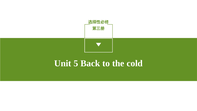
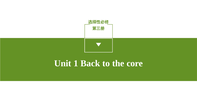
5: 5 -> 1 (76, 63)
cold: cold -> core (135, 63)
